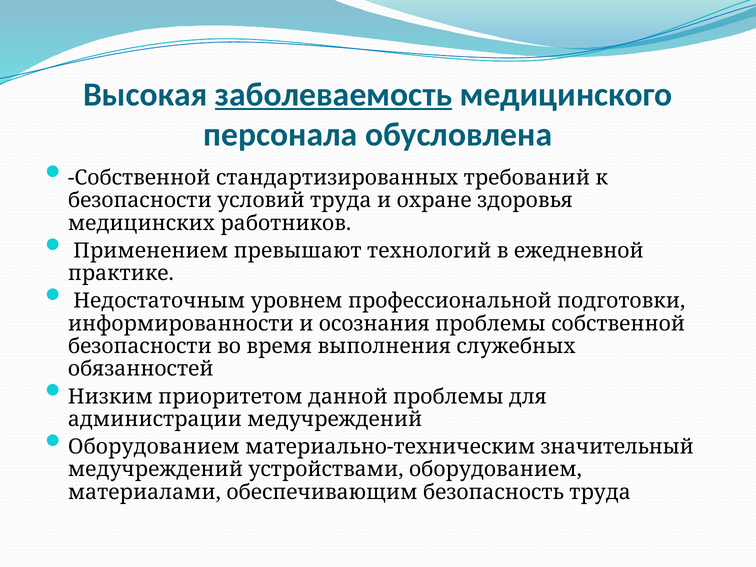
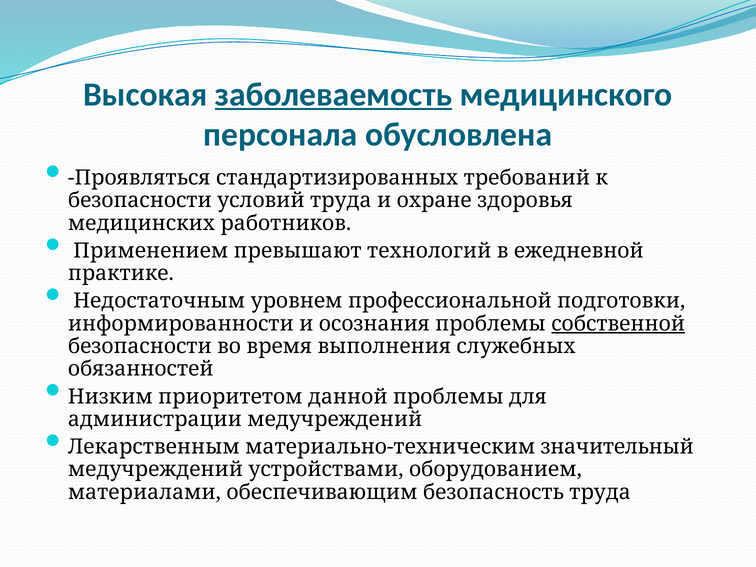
Собственной: Собственной -> Проявляться (139, 178)
собственной underline: none -> present (618, 324)
Оборудованием: Оборудованием -> Лекарственным (154, 447)
